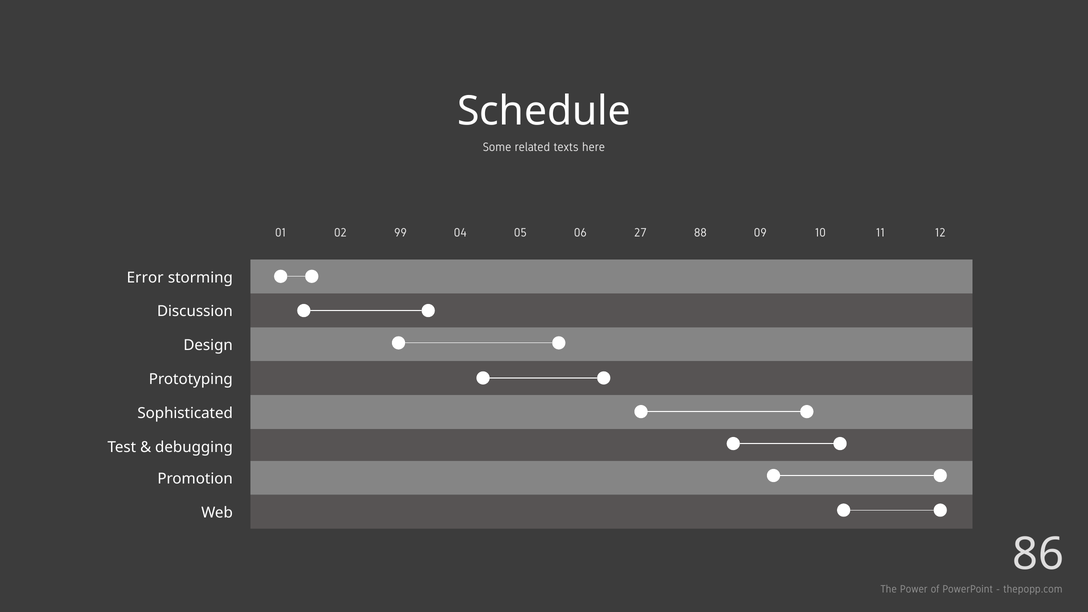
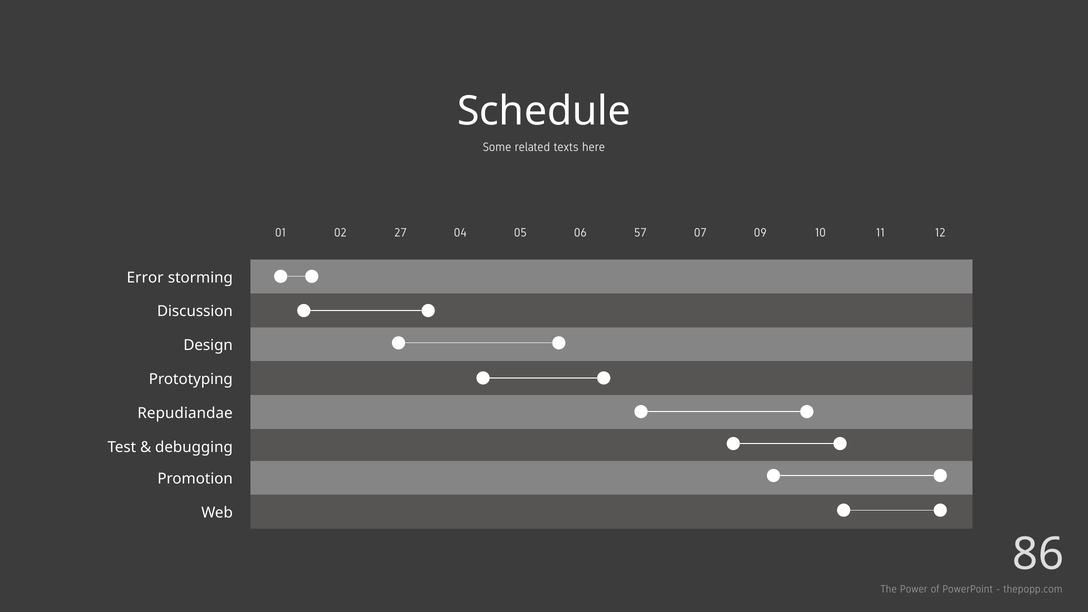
99: 99 -> 27 (401, 233)
27: 27 -> 57 (640, 233)
88: 88 -> 07 (700, 233)
Sophisticated: Sophisticated -> Repudiandae (185, 413)
